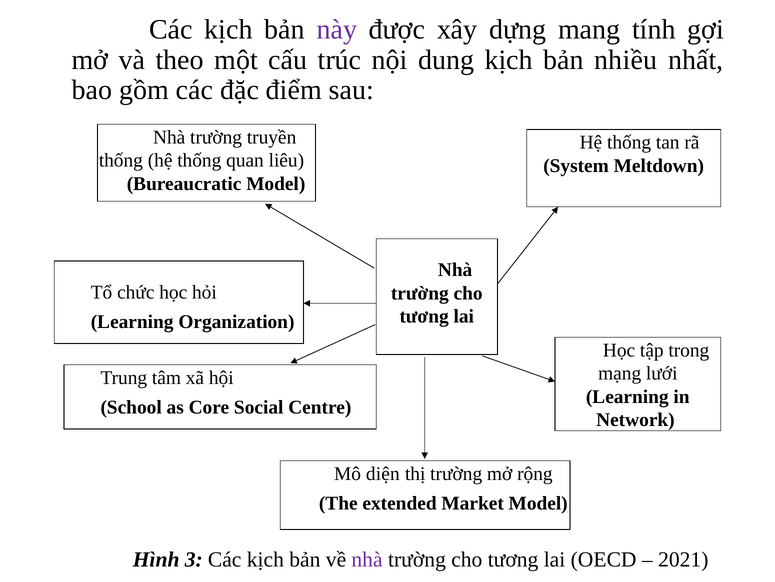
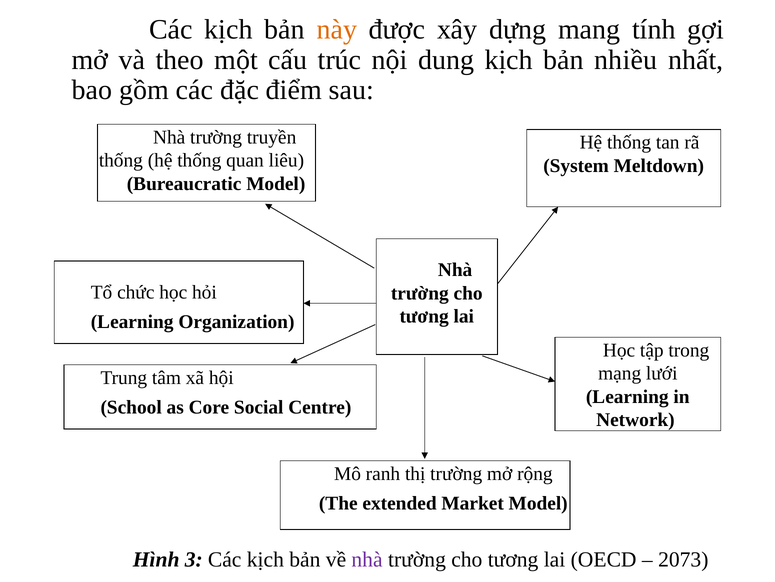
này colour: purple -> orange (337, 30)
diện: diện -> ranh (383, 473)
2021: 2021 -> 2073 (683, 559)
